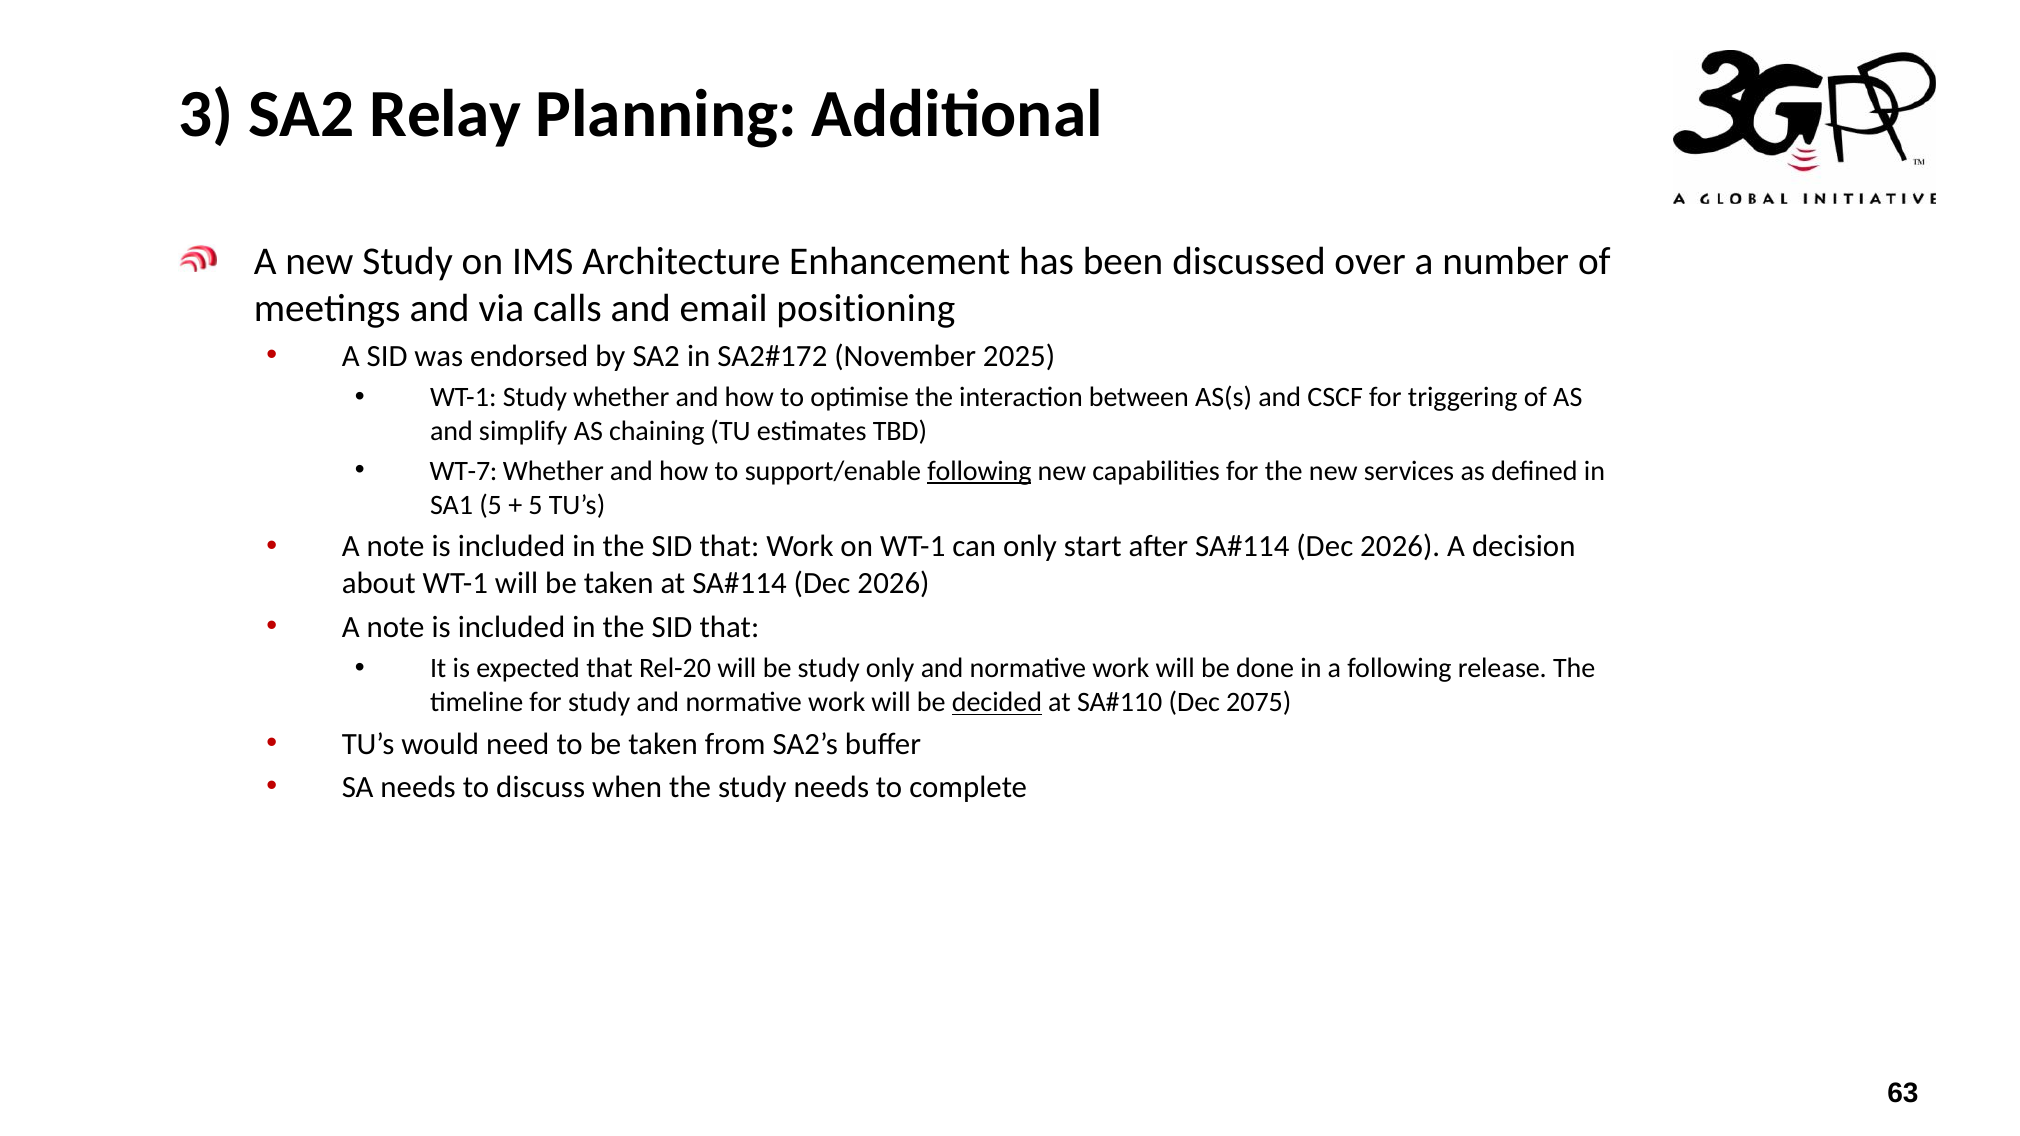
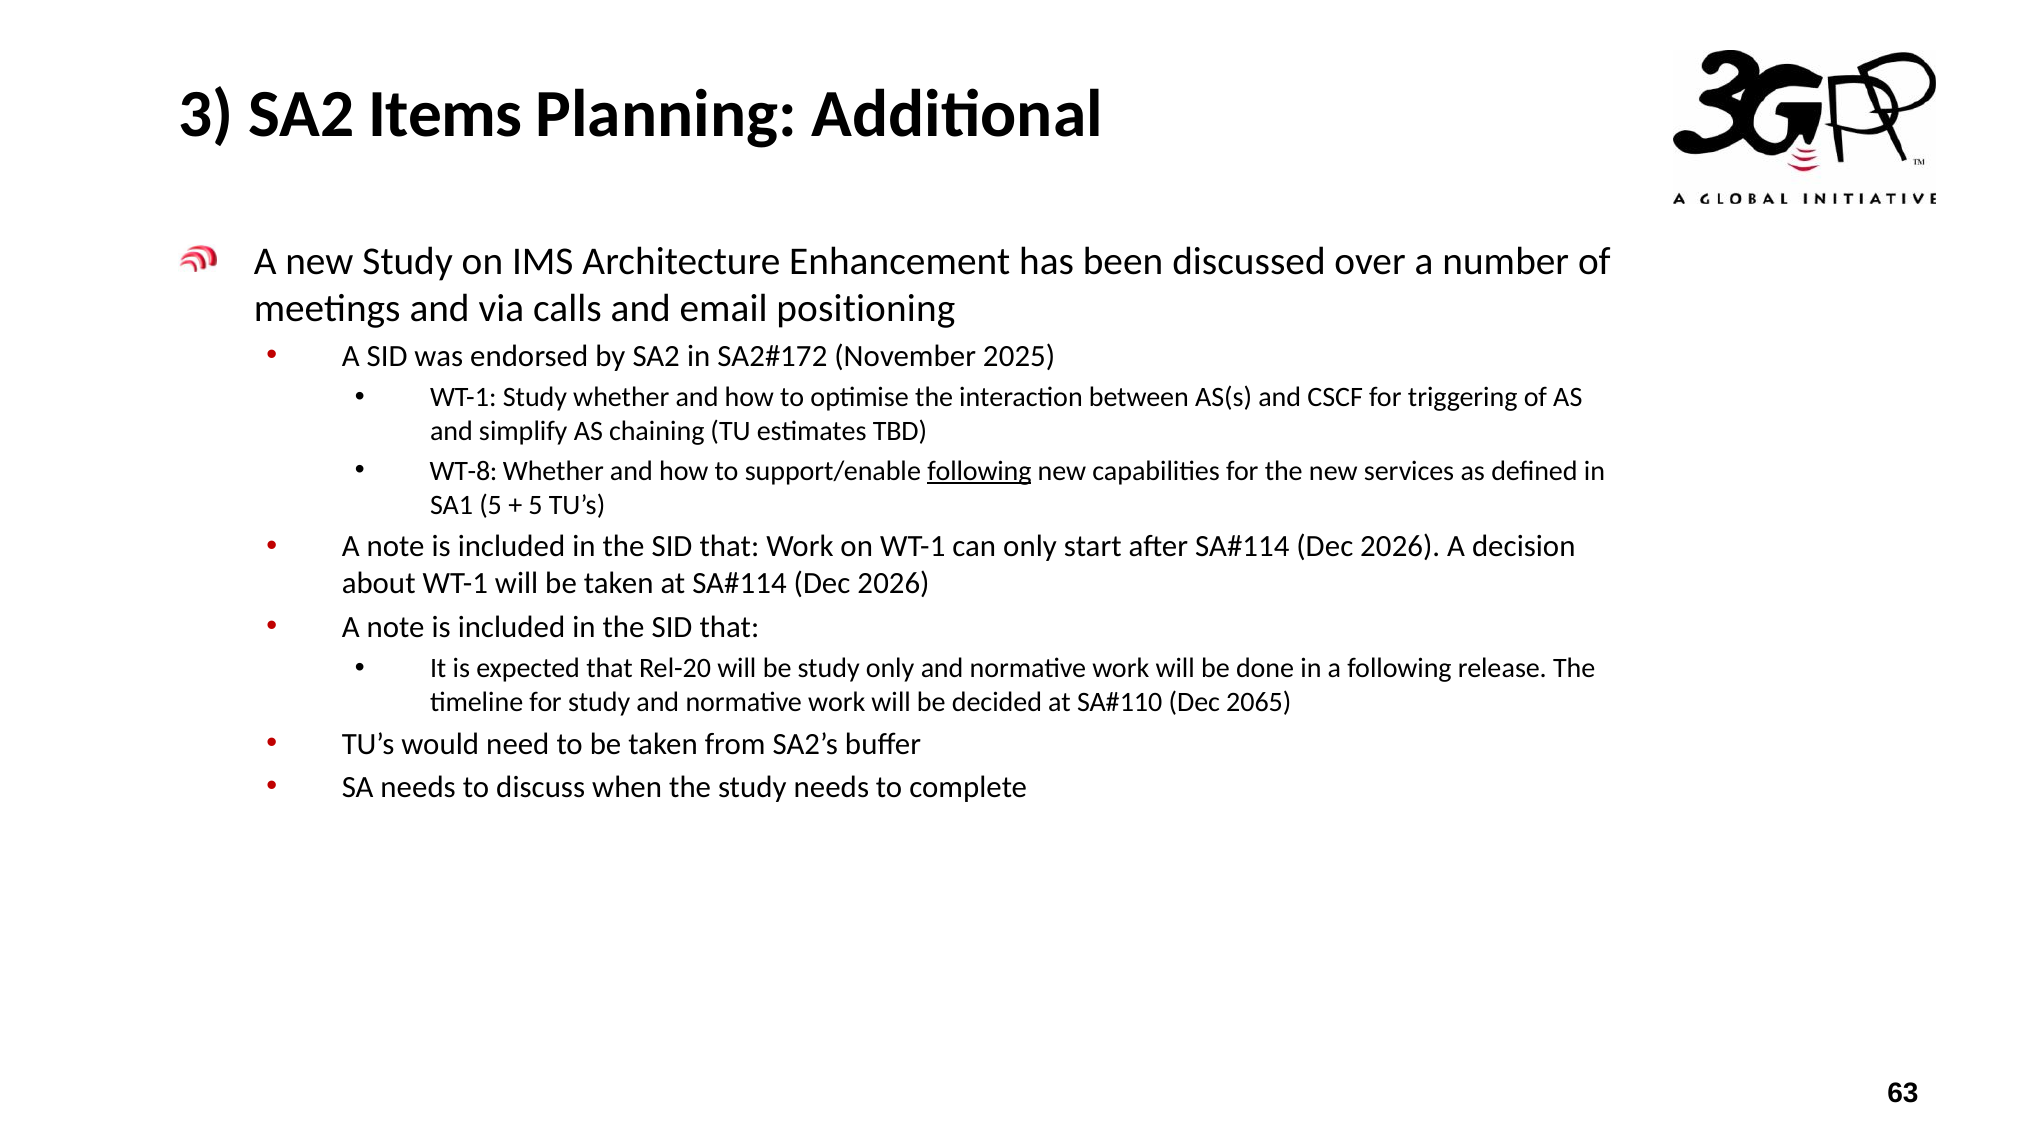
Relay: Relay -> Items (445, 114)
WT-7: WT-7 -> WT-8 (464, 471)
decided underline: present -> none (997, 703)
2075: 2075 -> 2065 (1259, 703)
